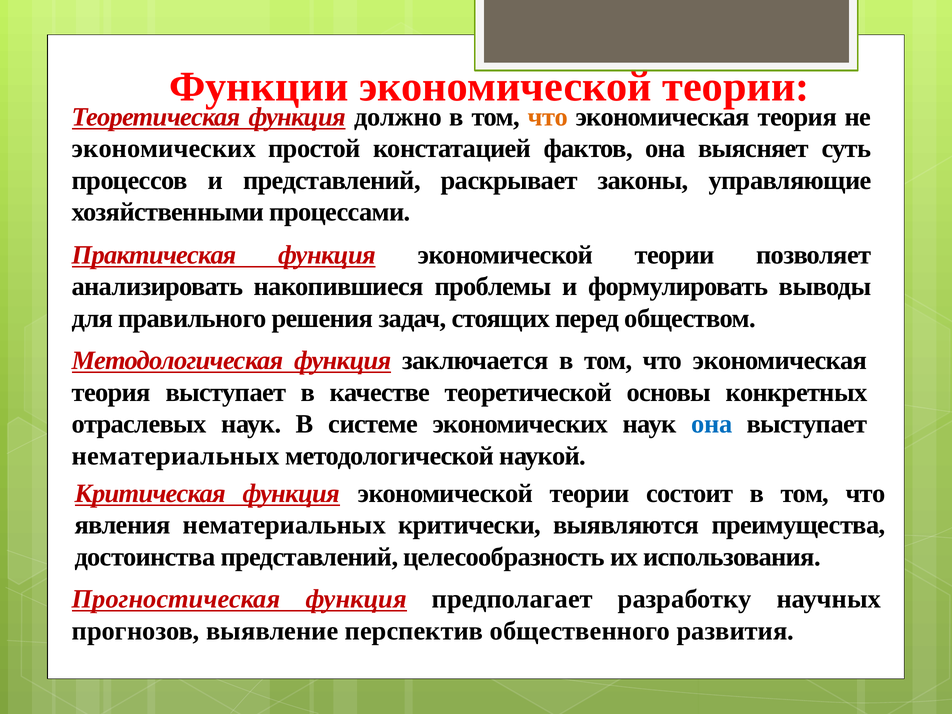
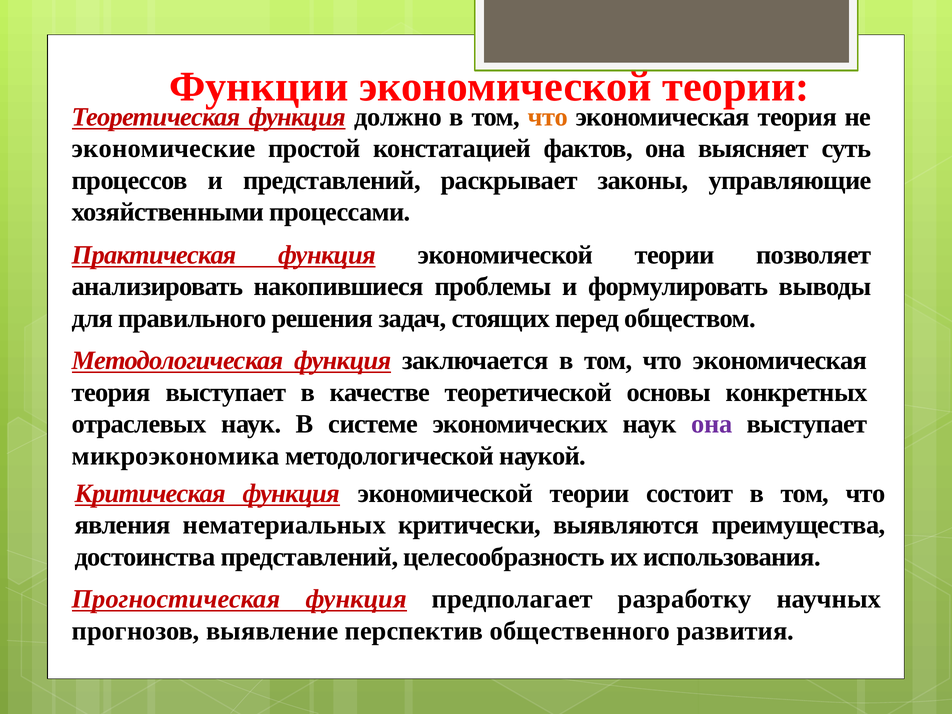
экономических: экономических -> экономические (164, 149)
она colour: blue -> purple (712, 424)
нематериальных: нематериальных -> микроэкономика (176, 456)
